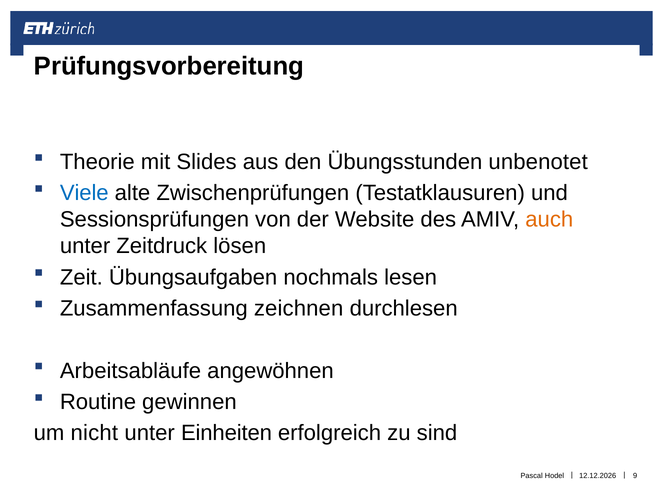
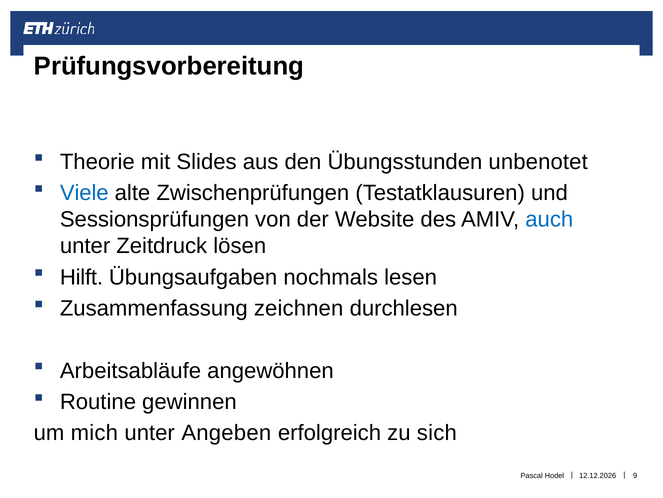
auch colour: orange -> blue (549, 219)
Zeit: Zeit -> Hilft (81, 277)
nicht: nicht -> mich (94, 432)
Einheiten: Einheiten -> Angeben (226, 432)
sind: sind -> sich (437, 432)
